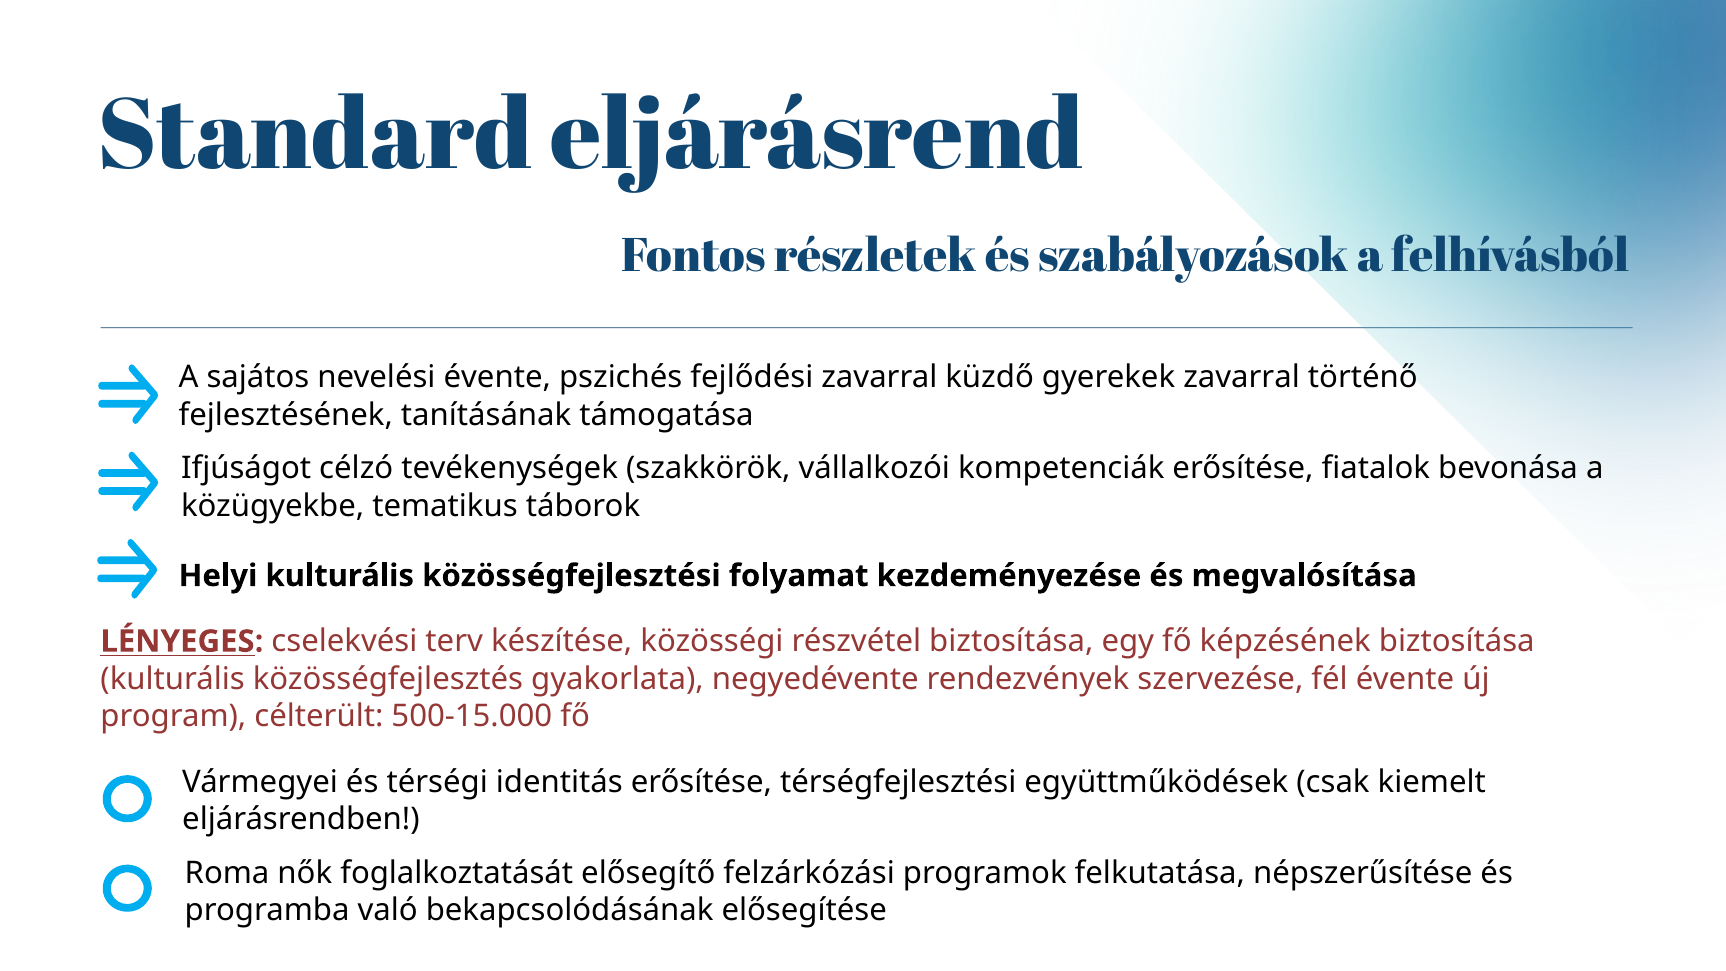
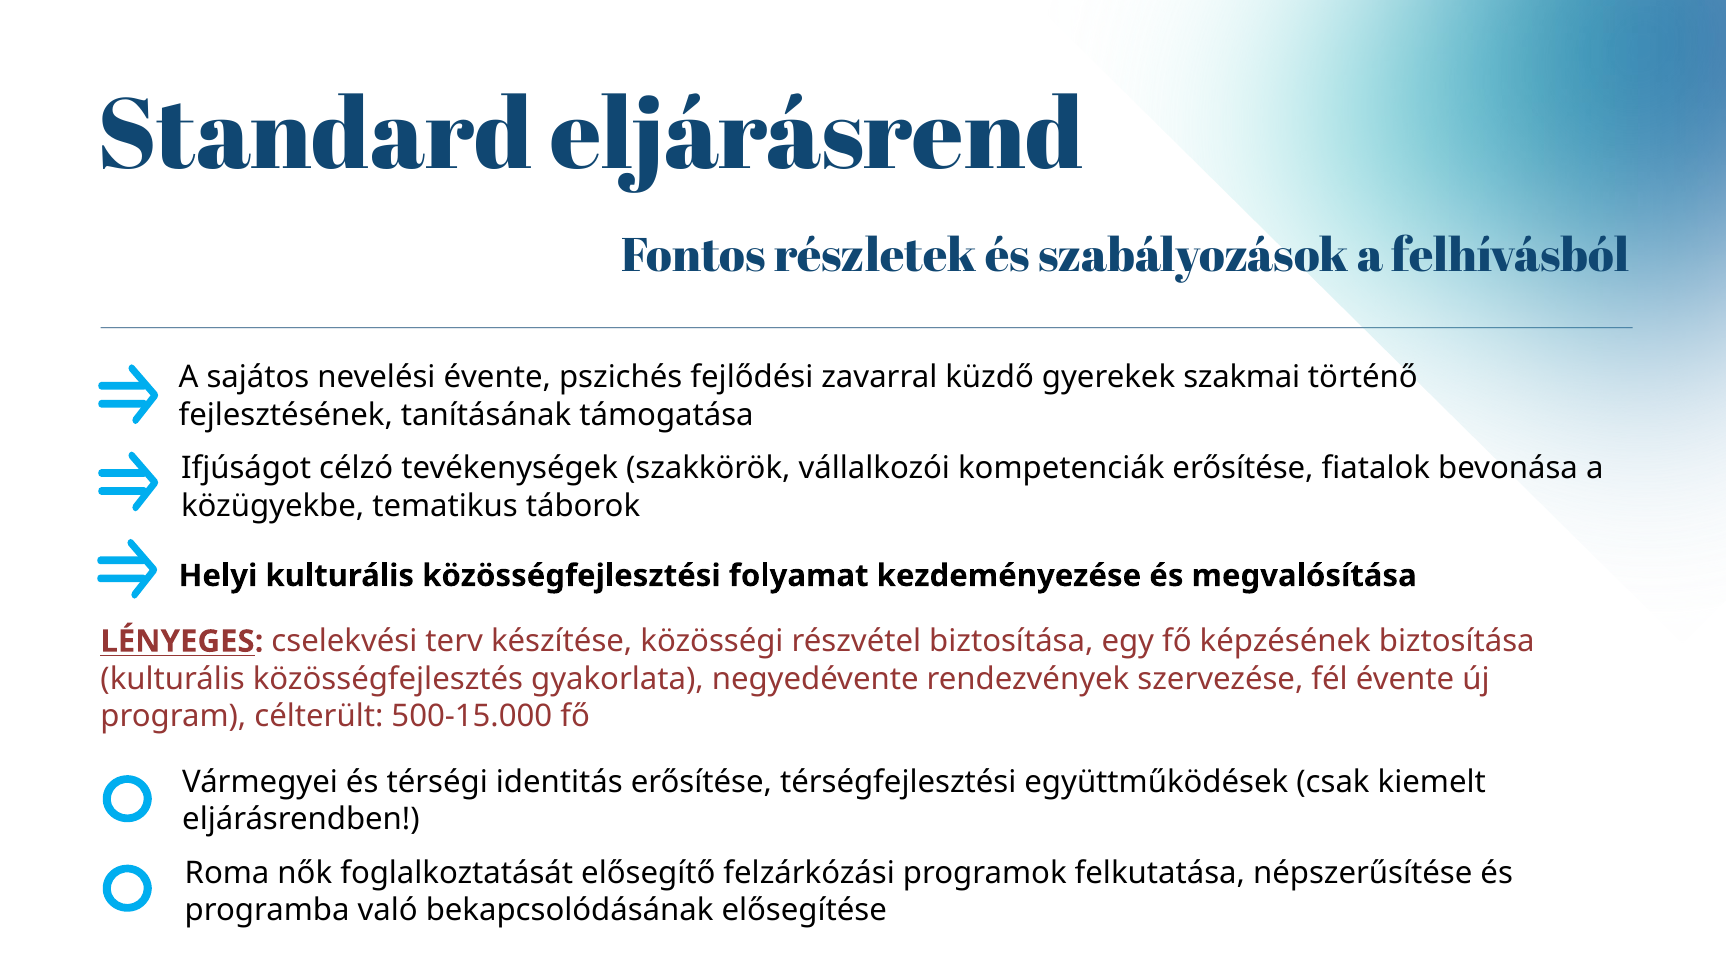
gyerekek zavarral: zavarral -> szakmai (1242, 378)
